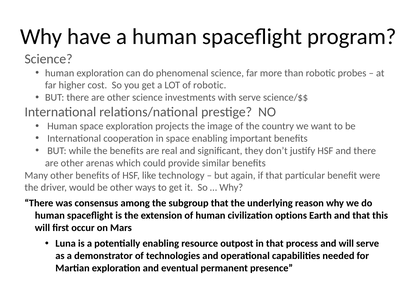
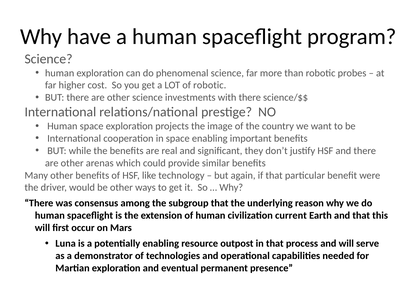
with serve: serve -> there (250, 98)
options: options -> current (291, 216)
